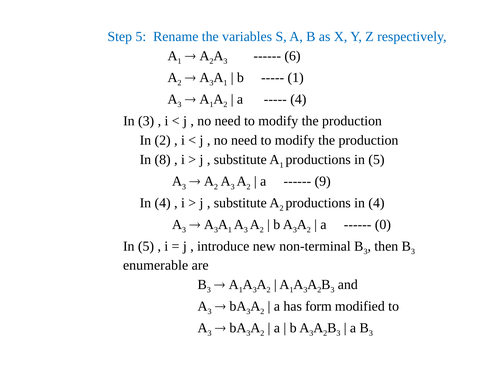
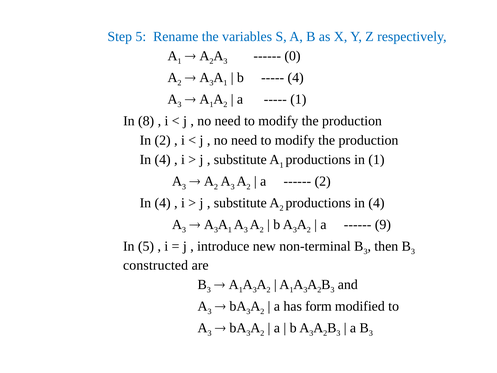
6: 6 -> 0 (293, 56)
1: 1 -> 4 (296, 78)
4: 4 -> 1 (298, 99)
In 3: 3 -> 8 (146, 121)
8: 8 -> 4 (163, 160)
productions in 5: 5 -> 1 (376, 160)
9: 9 -> 2 (323, 181)
0: 0 -> 9 (383, 225)
enumerable: enumerable -> constructed (156, 265)
